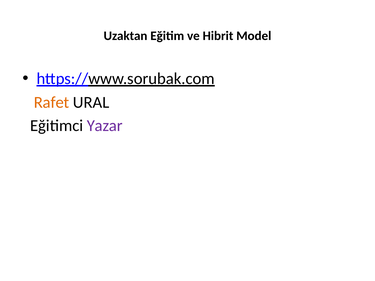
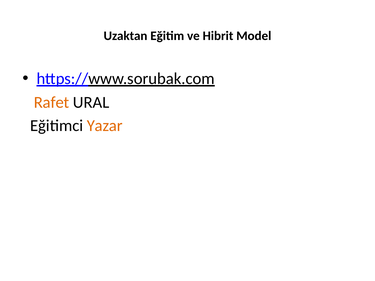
Yazar colour: purple -> orange (105, 126)
